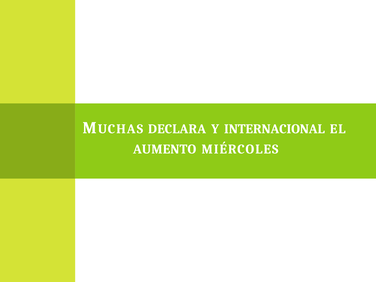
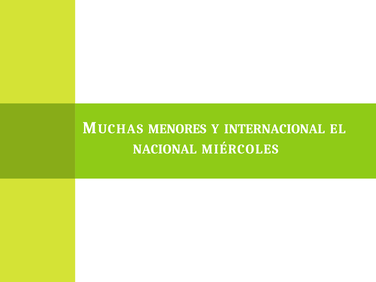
DECLARA: DECLARA -> MENORES (177, 129)
AUMENTO: AUMENTO -> NACIONAL (165, 149)
